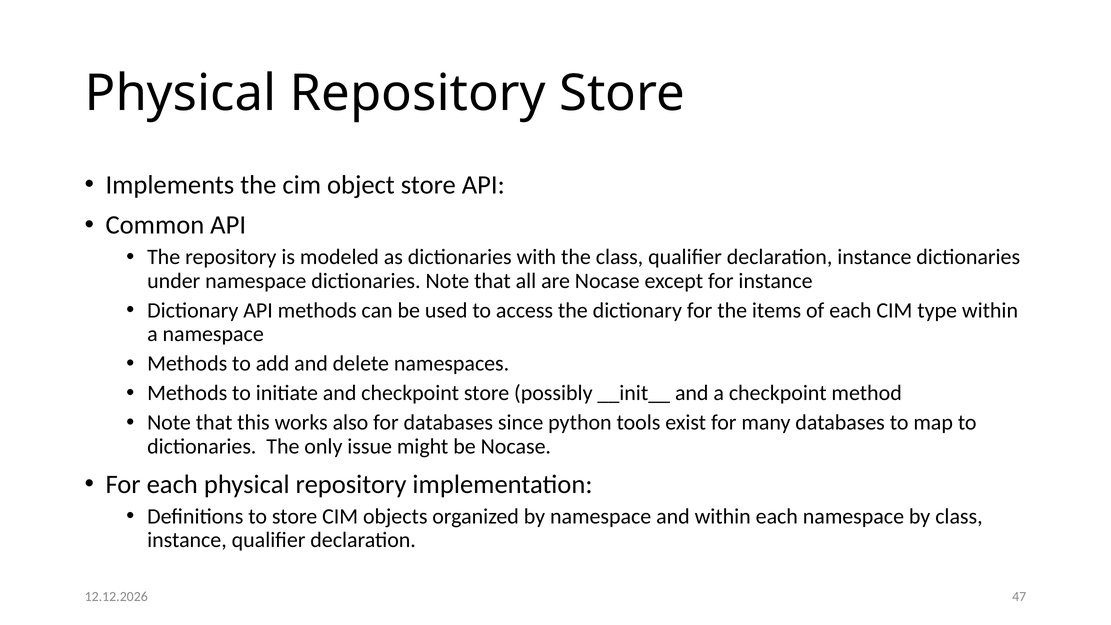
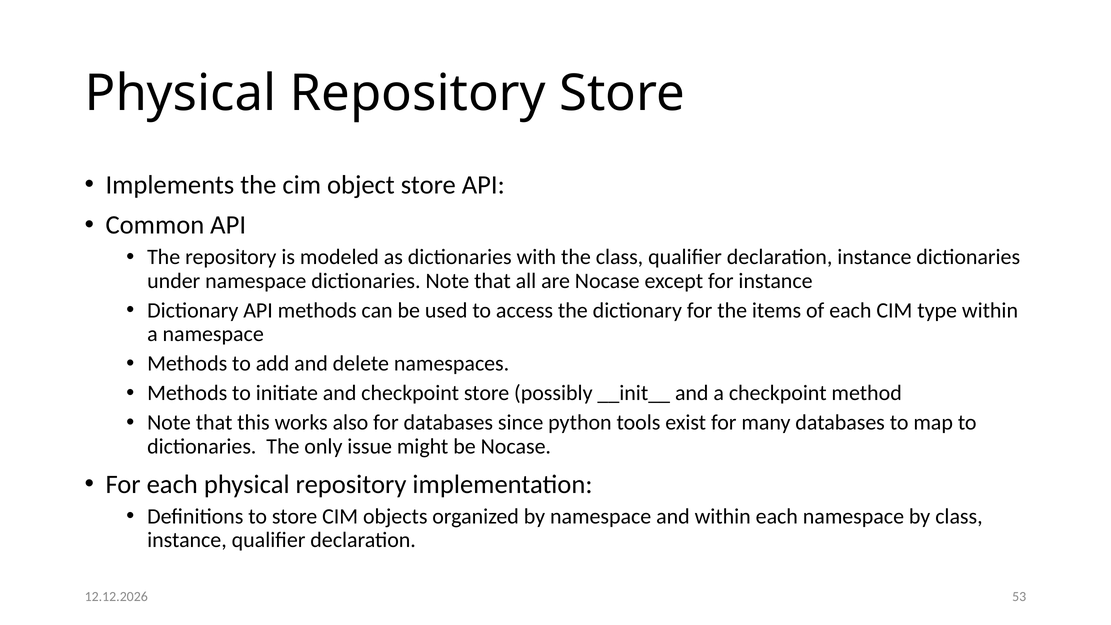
47: 47 -> 53 (1019, 597)
